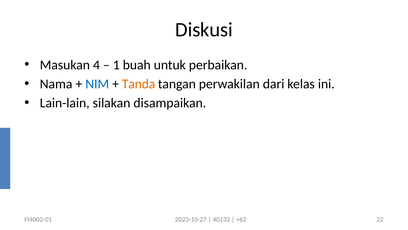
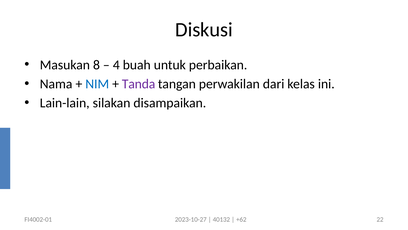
4: 4 -> 8 (96, 65)
1: 1 -> 4 (116, 65)
Tanda colour: orange -> purple (139, 84)
